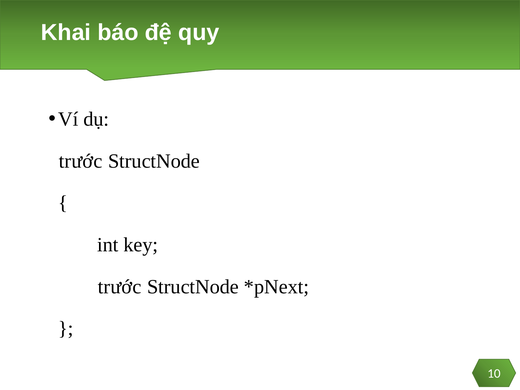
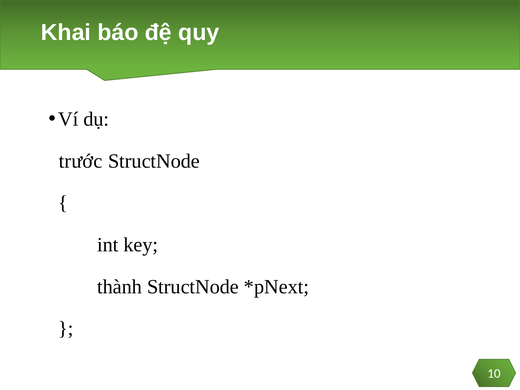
trước: trước -> thành (120, 287)
